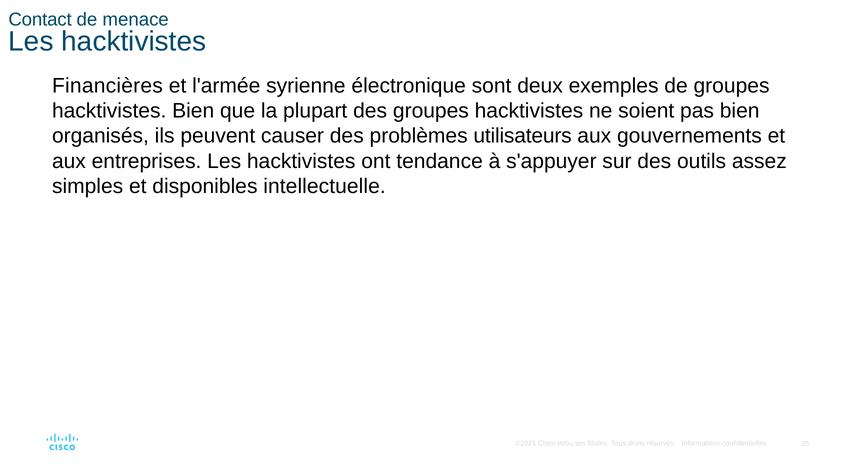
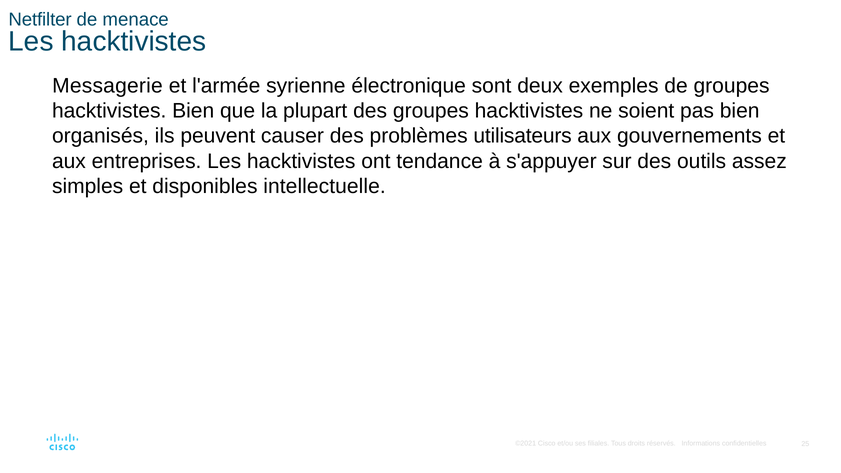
Contact: Contact -> Netfilter (40, 19)
Financières: Financières -> Messagerie (107, 86)
